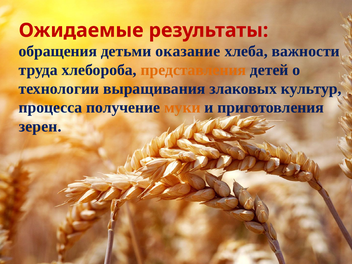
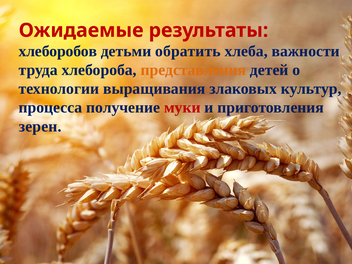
обращения: обращения -> хлеборобов (58, 51)
оказание: оказание -> обратить (188, 51)
муки colour: orange -> red (182, 108)
